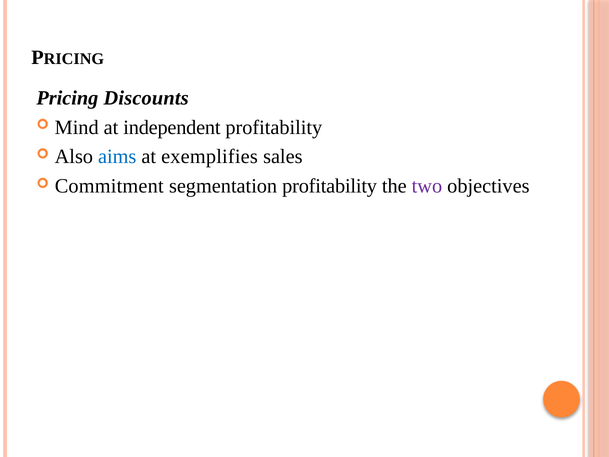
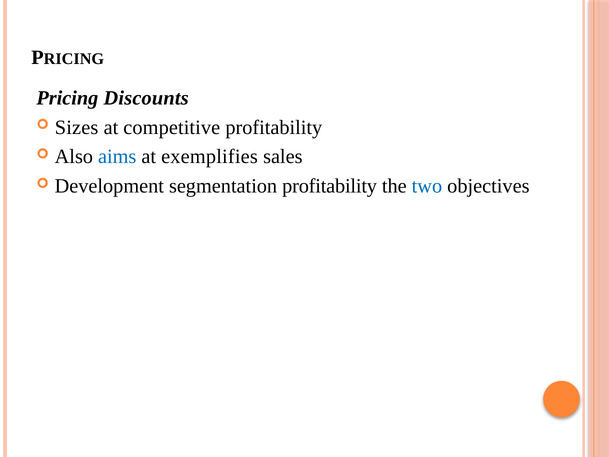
Mind: Mind -> Sizes (77, 127)
independent: independent -> competitive (172, 127)
Commitment: Commitment -> Development (109, 186)
two colour: purple -> blue (427, 186)
